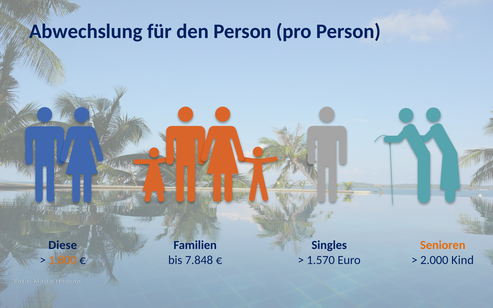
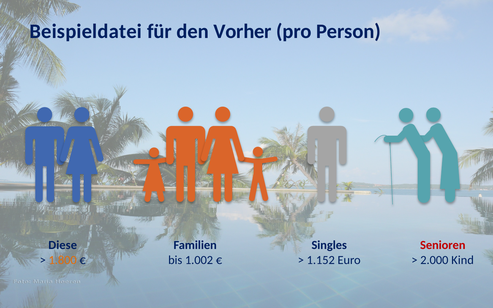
Abwechslung: Abwechslung -> Beispieldatei (86, 31)
den Person: Person -> Vorher (243, 31)
Senioren colour: orange -> red (443, 245)
7.848: 7.848 -> 1.002 (199, 260)
1.570: 1.570 -> 1.152 (321, 260)
